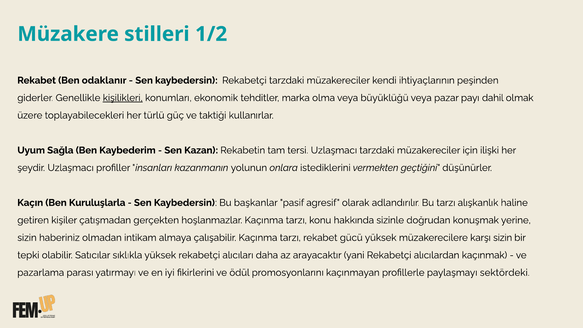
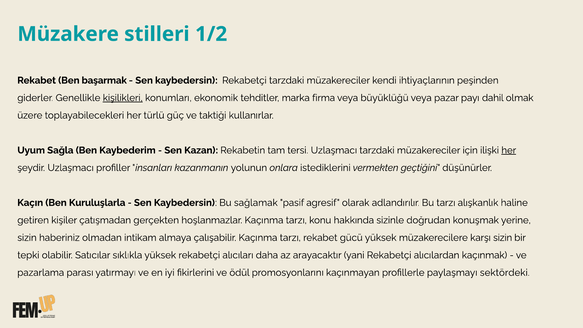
odaklanır: odaklanır -> başarmak (104, 80)
olma: olma -> firma (324, 98)
her underline: none -> present (509, 150)
başkanlar: başkanlar -> sağlamak (256, 203)
